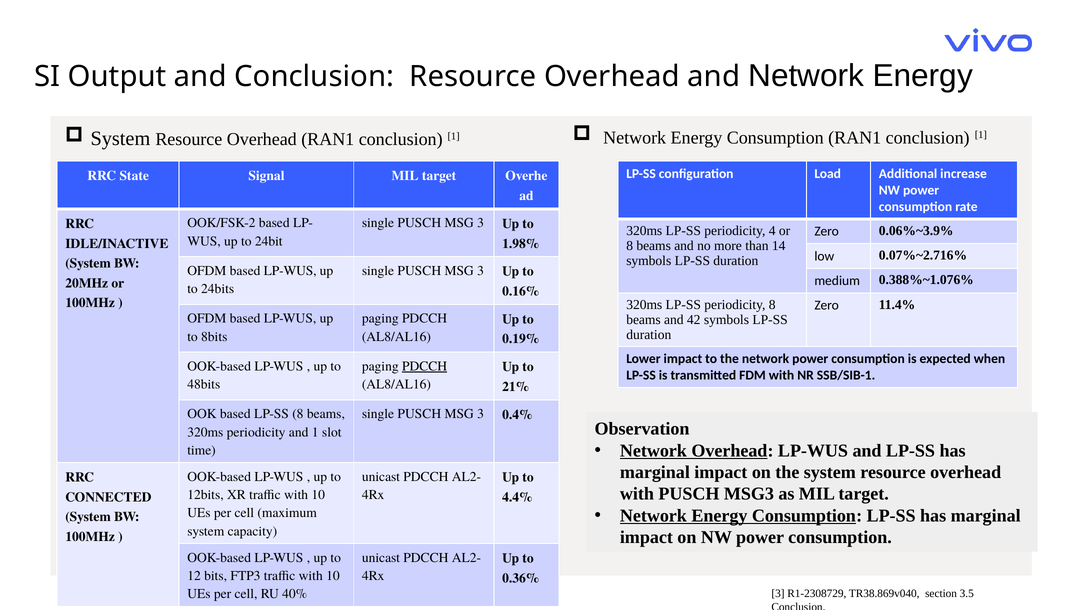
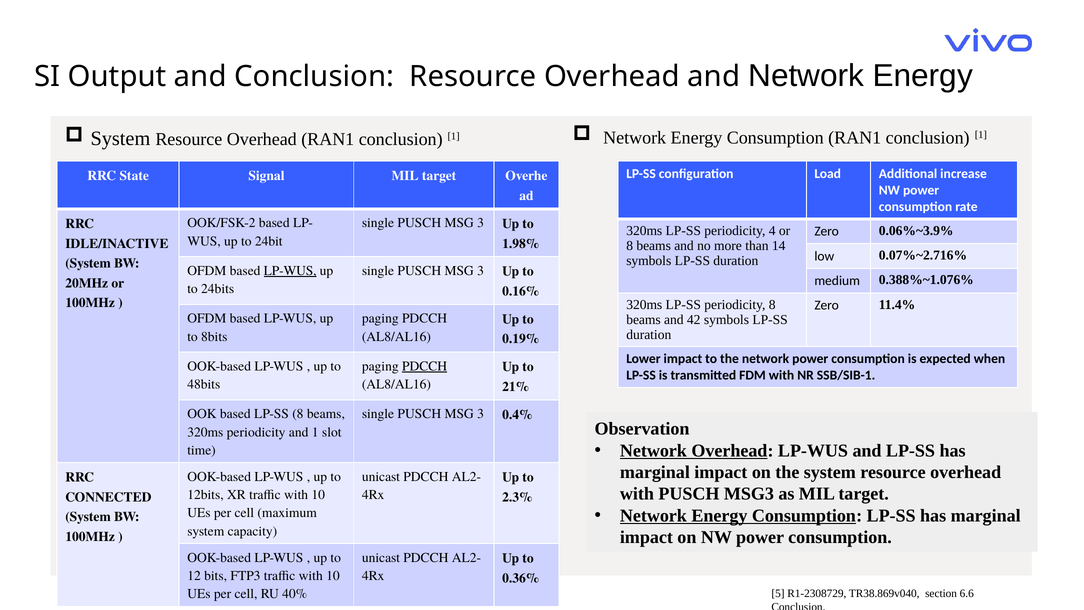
LP-WUS underline: none -> present (290, 271)
4.4%: 4.4% -> 2.3% (517, 497)
3: 3 -> 5 (778, 593)
3.5: 3.5 -> 6.6 (967, 593)
